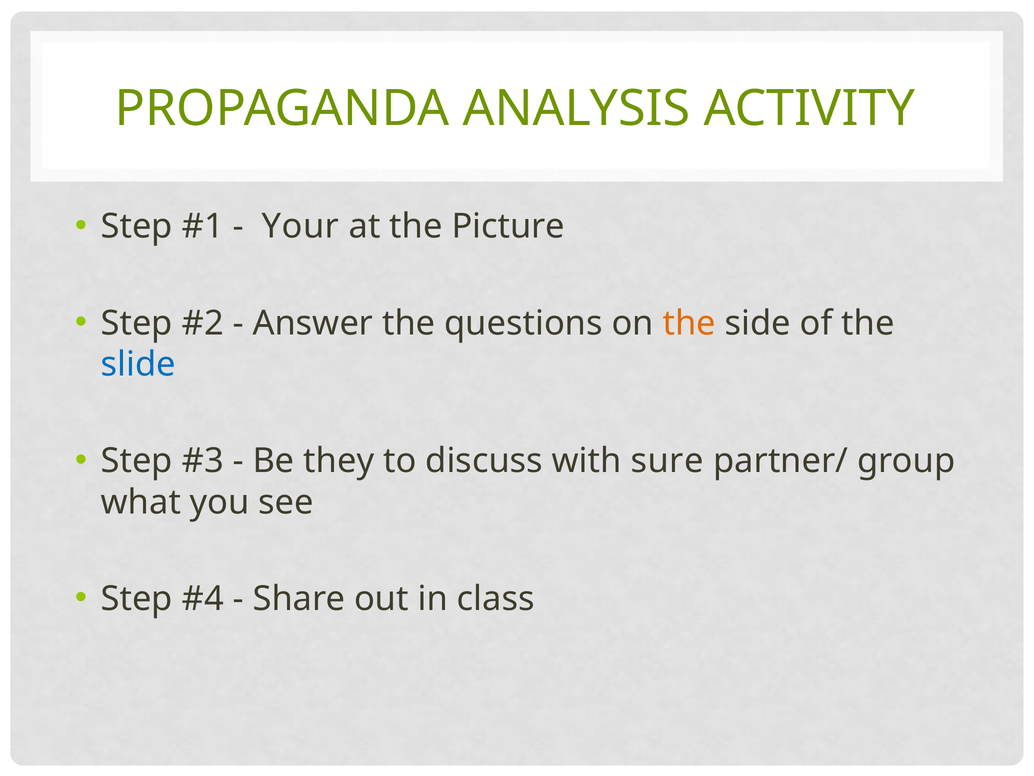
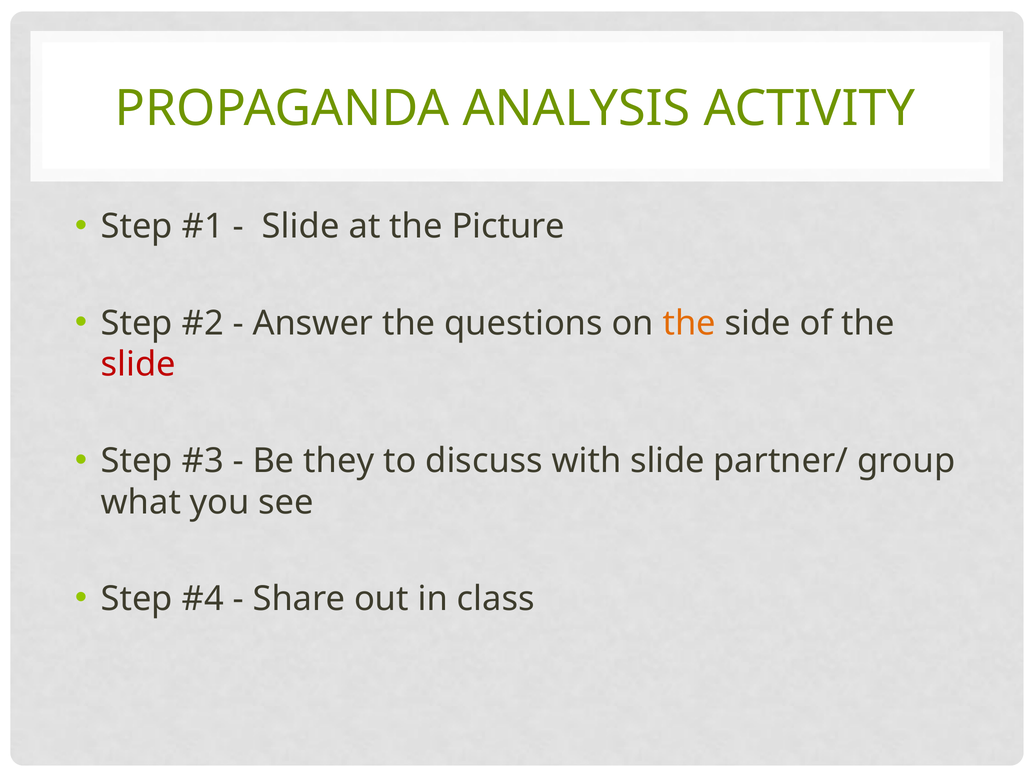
Your: Your -> Slide (301, 226)
slide colour: blue -> red (138, 364)
with sure: sure -> slide (667, 461)
